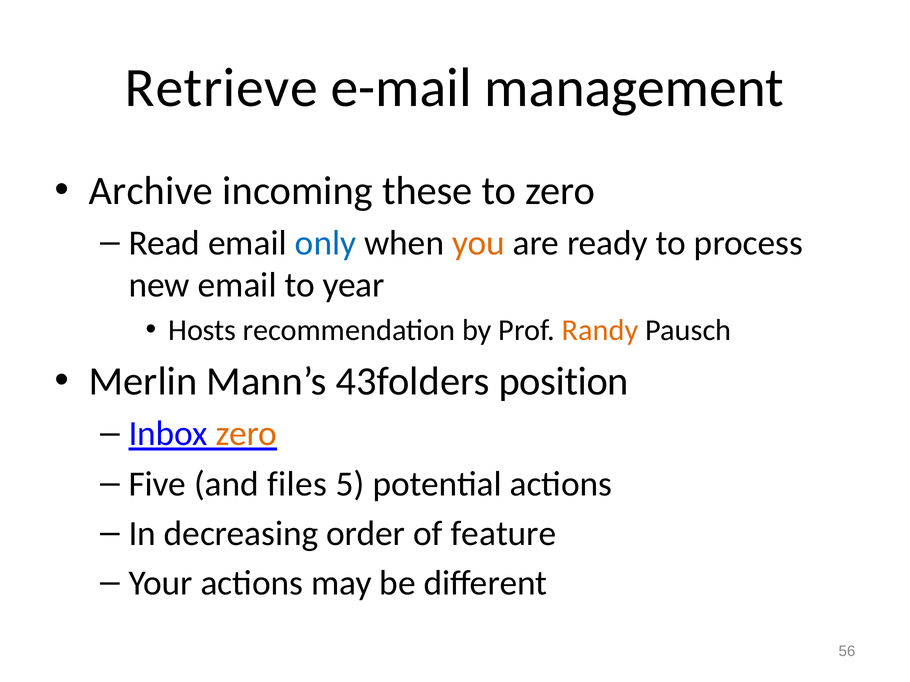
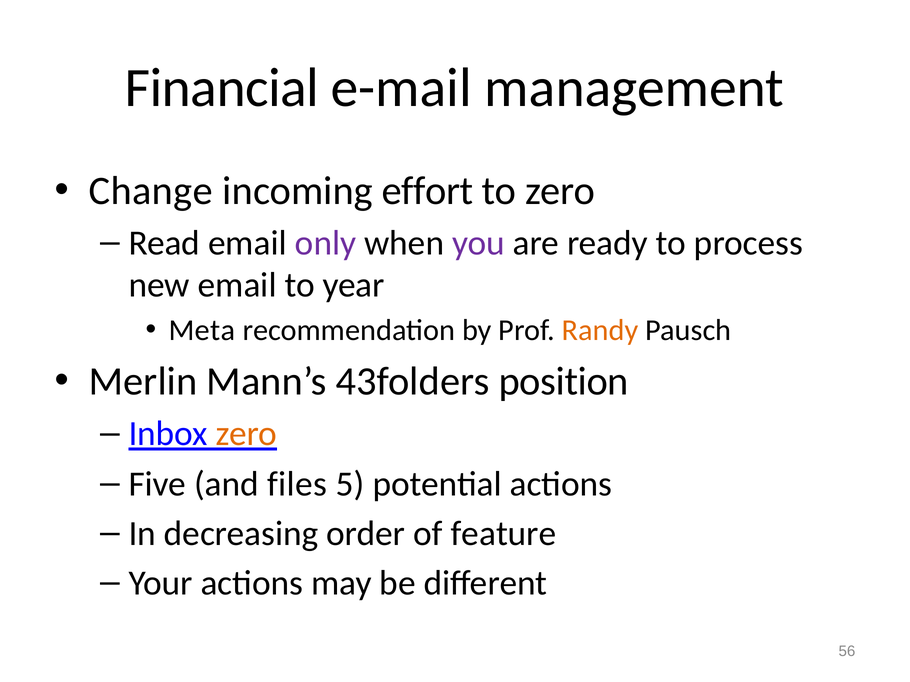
Retrieve: Retrieve -> Financial (222, 88)
Archive: Archive -> Change (151, 191)
these: these -> effort (427, 191)
only colour: blue -> purple (326, 243)
you colour: orange -> purple (478, 243)
Hosts: Hosts -> Meta (202, 331)
